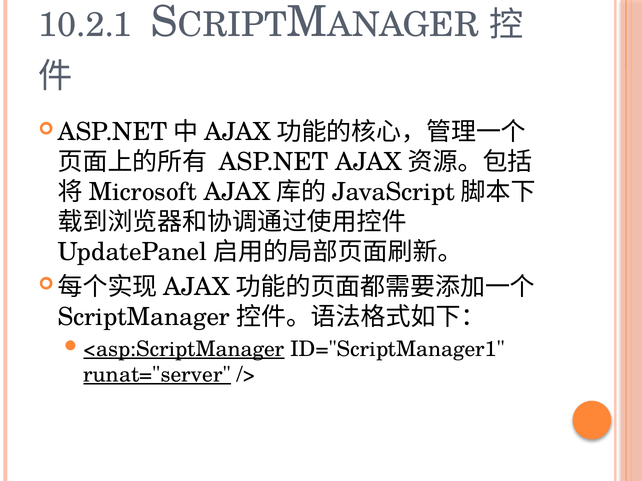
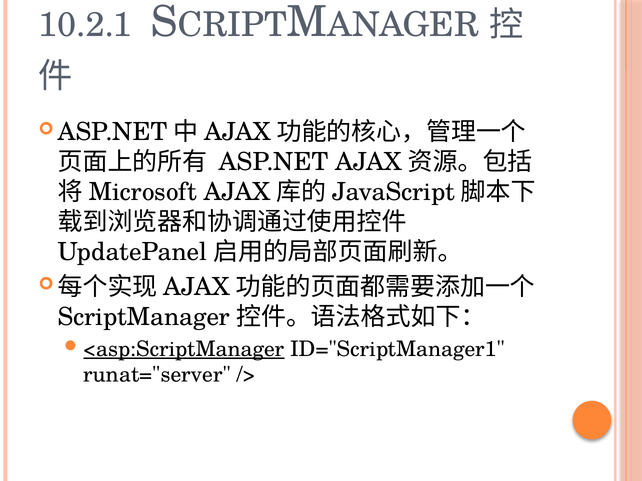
runat="server underline: present -> none (157, 375)
